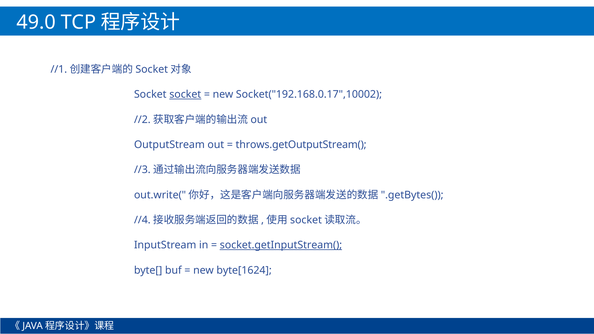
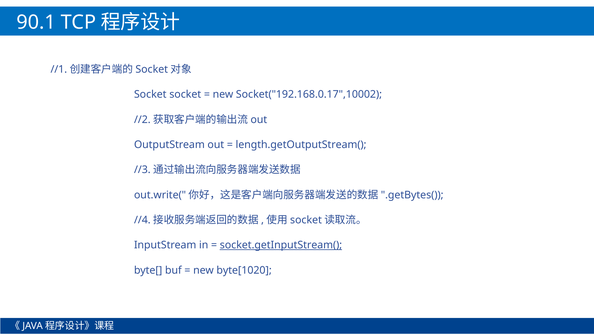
49.0: 49.0 -> 90.1 (36, 22)
socket underline: present -> none (185, 94)
throws.getOutputStream(: throws.getOutputStream( -> length.getOutputStream( (301, 145)
byte[1624: byte[1624 -> byte[1020 (244, 270)
